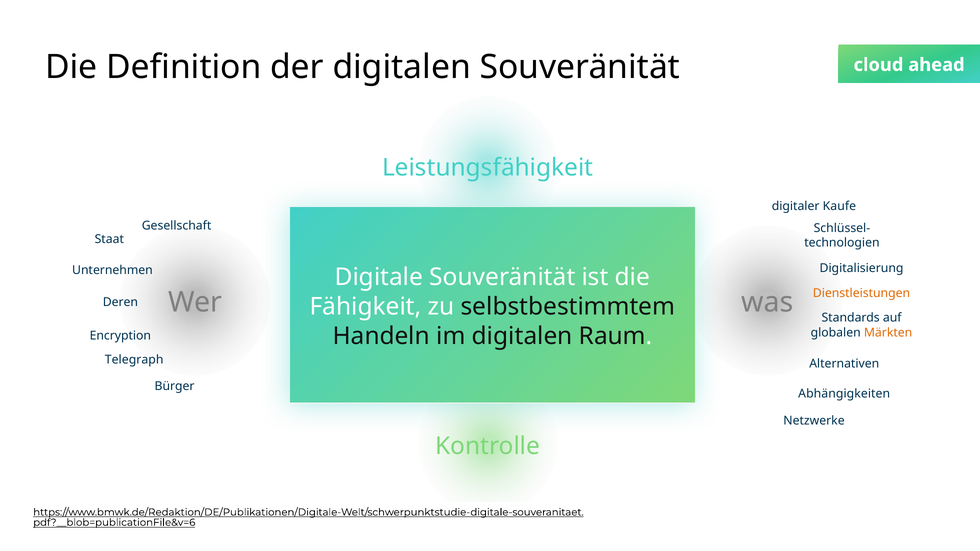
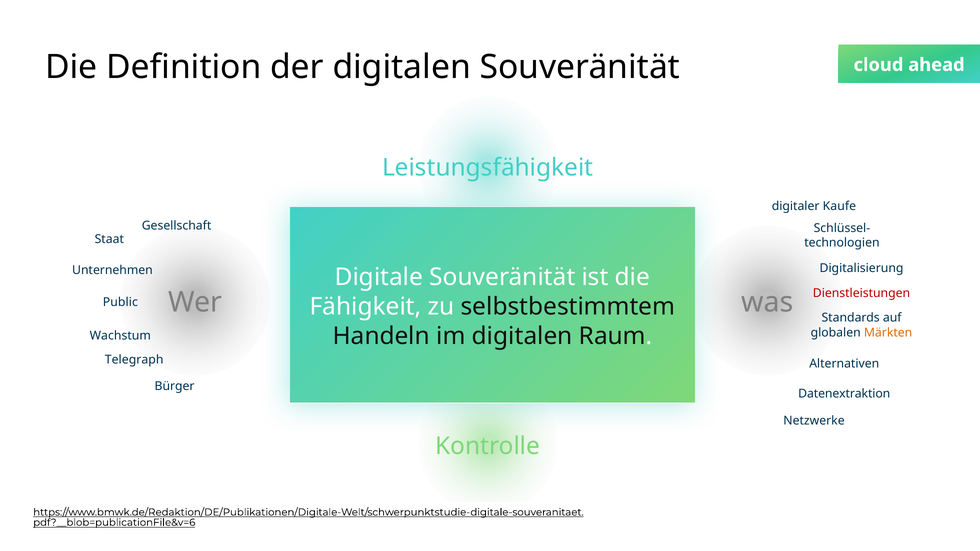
Dienstleistungen colour: orange -> red (861, 293)
Deren: Deren -> Public (120, 302)
Encryption: Encryption -> Wachstum (120, 336)
Abhängigkeiten: Abhängigkeiten -> Datenextraktion (844, 394)
